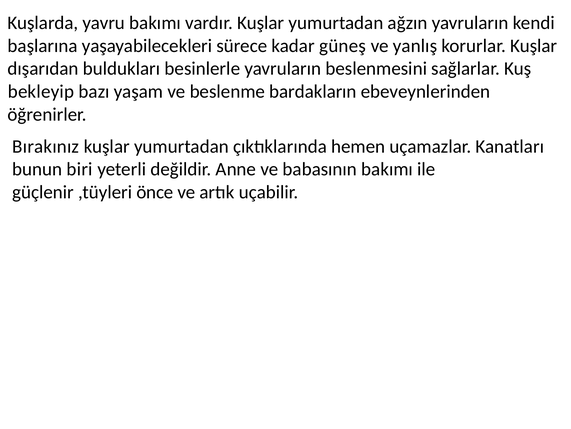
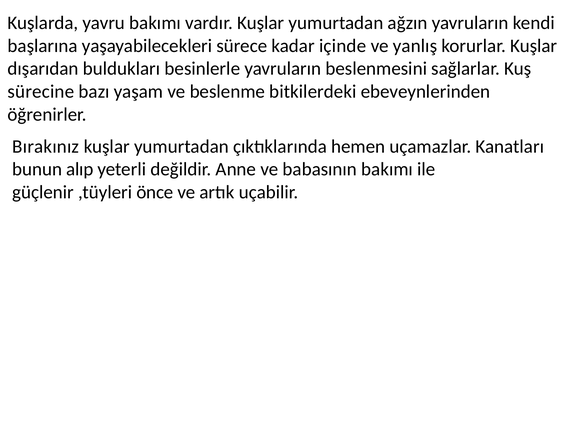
güneş: güneş -> içinde (343, 46)
bekleyip: bekleyip -> sürecine (41, 91)
bardakların: bardakların -> bitkilerdeki (313, 91)
biri: biri -> alıp (80, 169)
